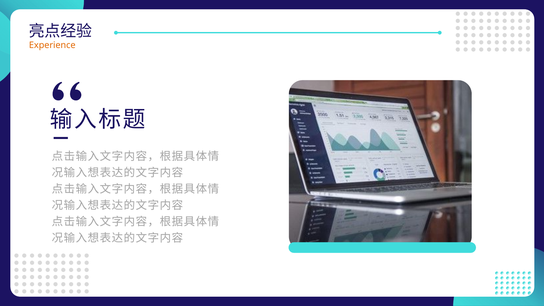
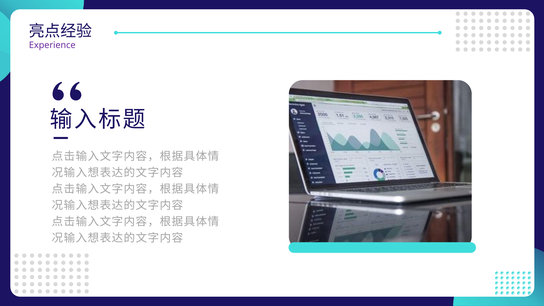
Experience colour: orange -> purple (52, 45)
